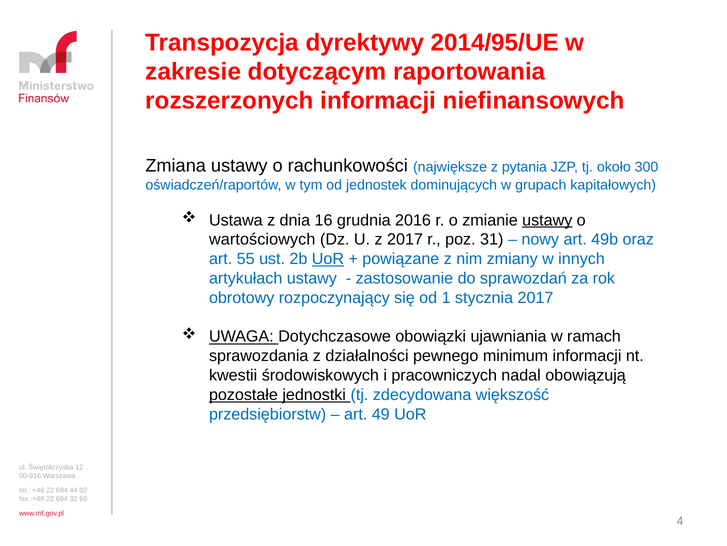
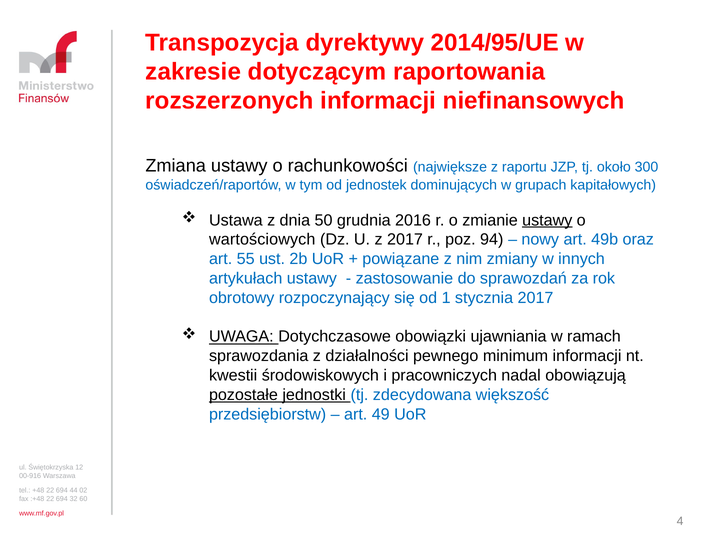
pytania: pytania -> raportu (524, 167)
16: 16 -> 50 (324, 220)
31: 31 -> 94 (492, 239)
UoR underline: present -> none (328, 259)
